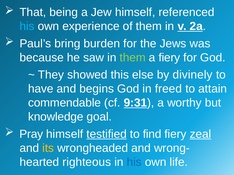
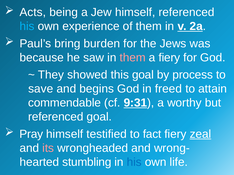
That: That -> Acts (33, 12)
them colour: light green -> pink (133, 58)
this else: else -> goal (143, 75)
divinely: divinely -> process (193, 75)
have: have -> save (41, 89)
knowledge: knowledge -> referenced (56, 117)
testified underline: present -> none (107, 134)
find: find -> fact (152, 134)
its colour: yellow -> pink (48, 148)
righteous: righteous -> stumbling (87, 162)
